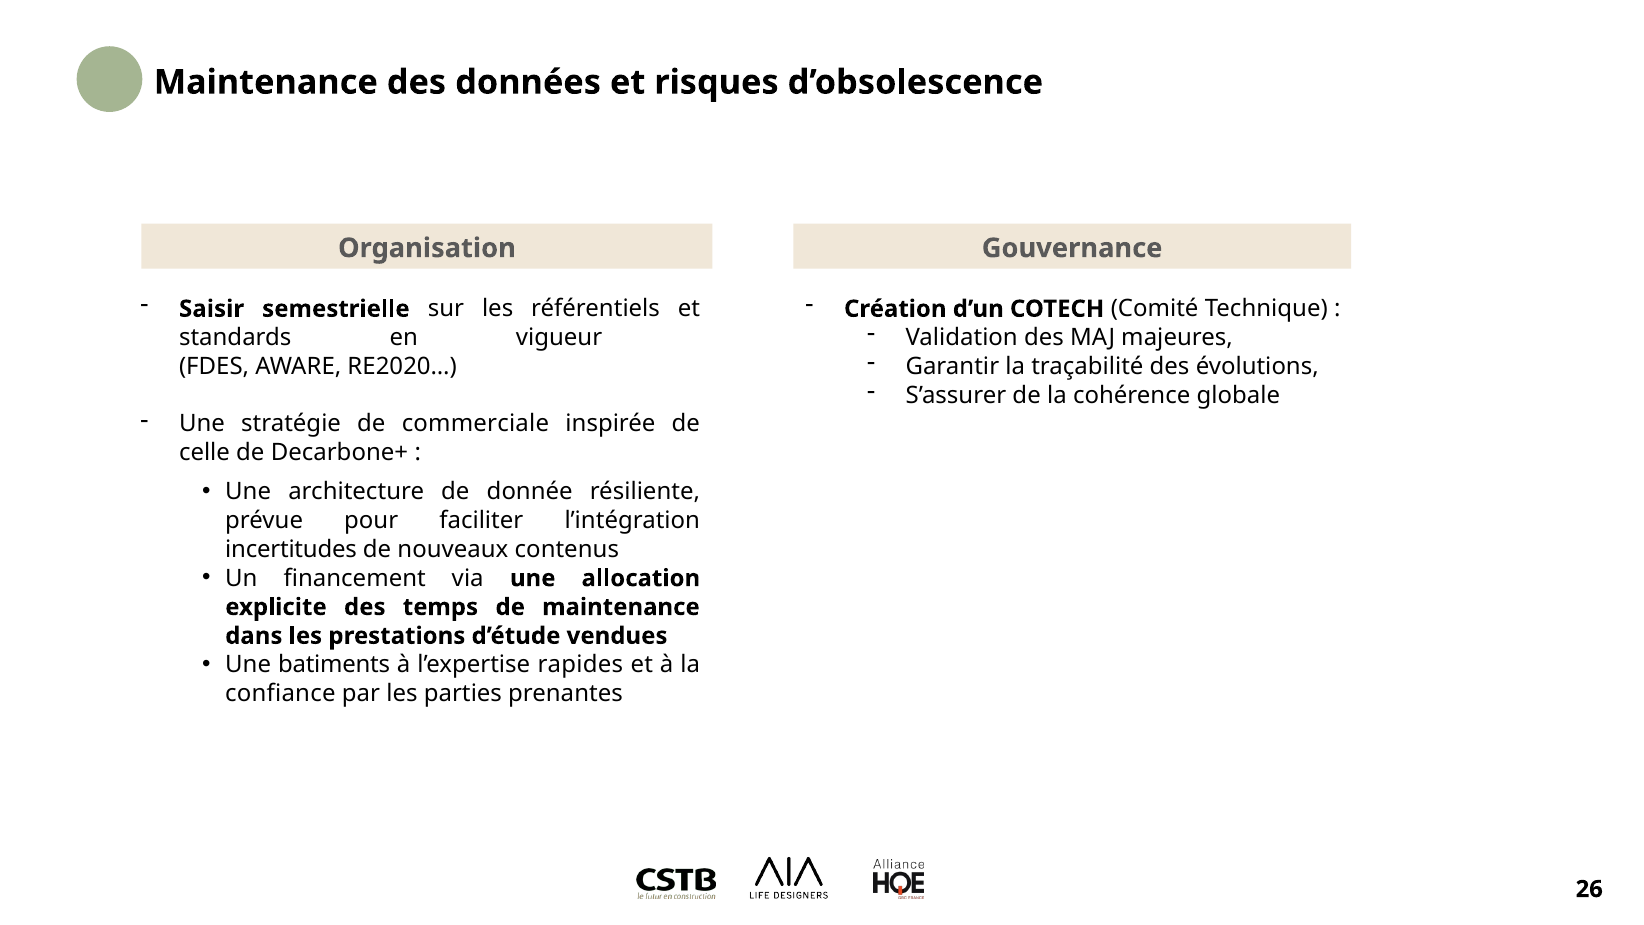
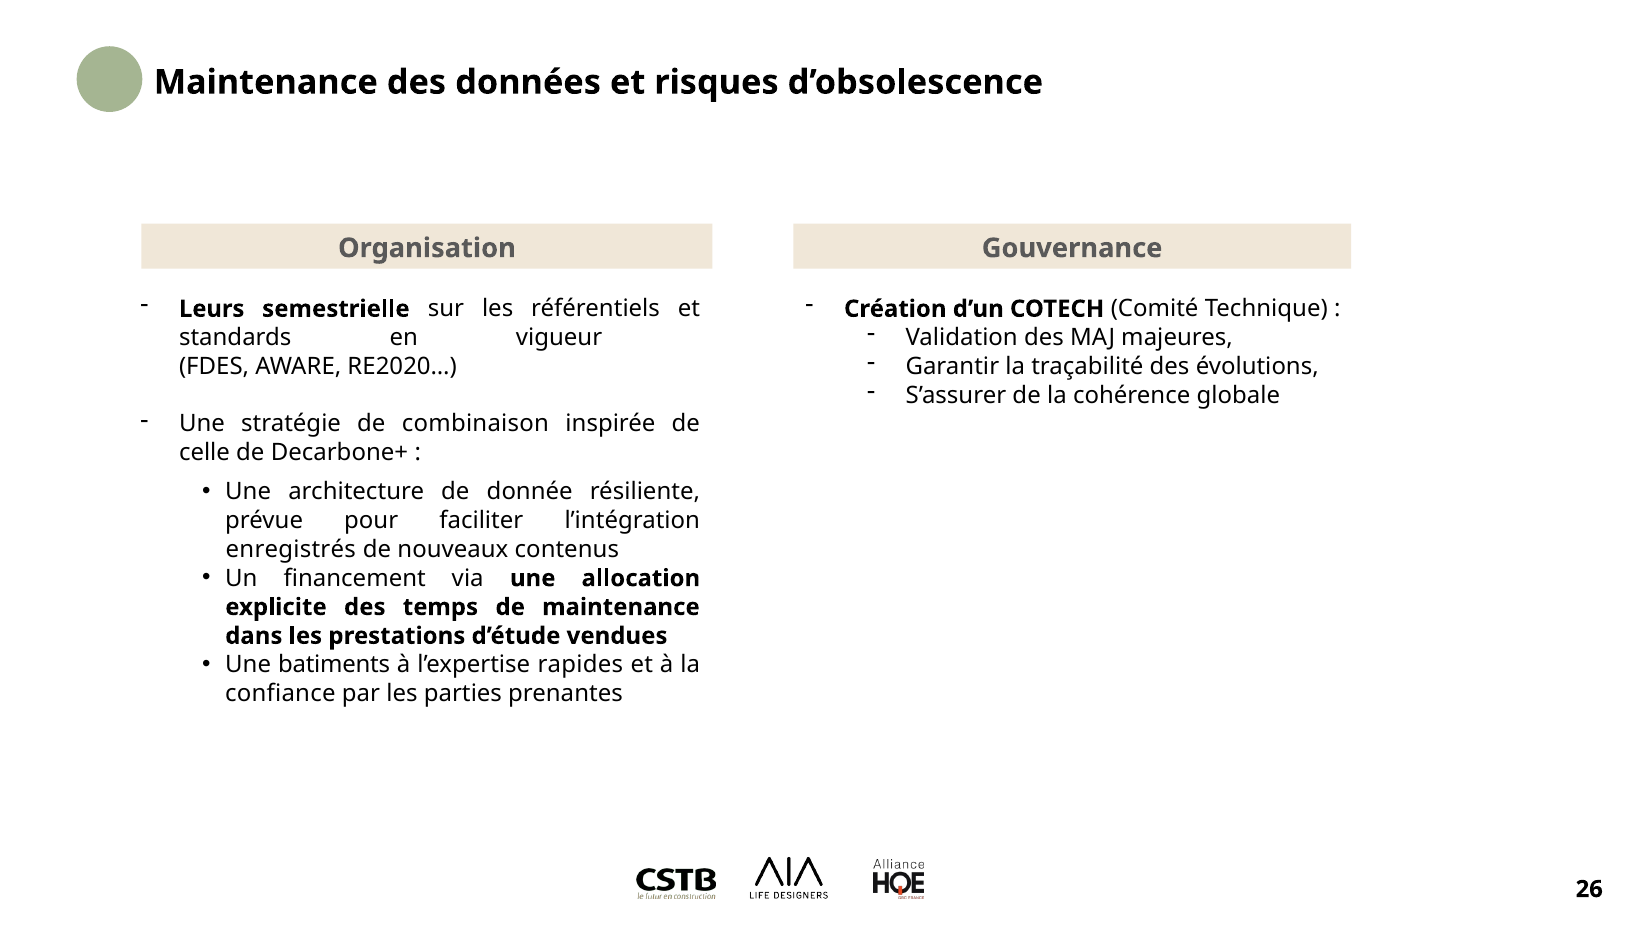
Saisir: Saisir -> Leurs (212, 309)
commerciale: commerciale -> combinaison (475, 424)
incertitudes: incertitudes -> enregistrés (291, 549)
